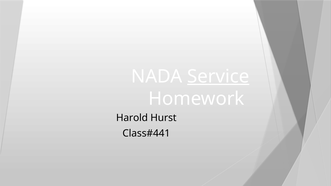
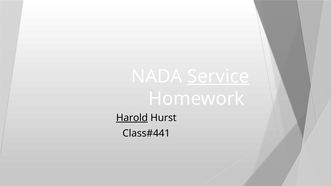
Harold underline: none -> present (132, 118)
